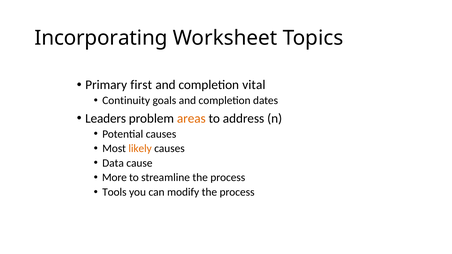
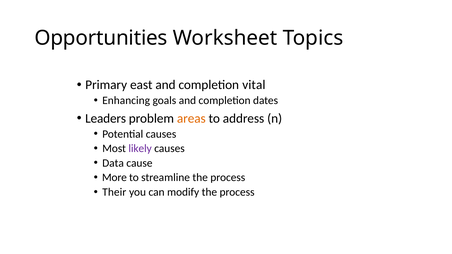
Incorporating: Incorporating -> Opportunities (101, 38)
first: first -> east (141, 85)
Continuity: Continuity -> Enhancing (126, 101)
likely colour: orange -> purple (140, 149)
Tools: Tools -> Their (114, 192)
